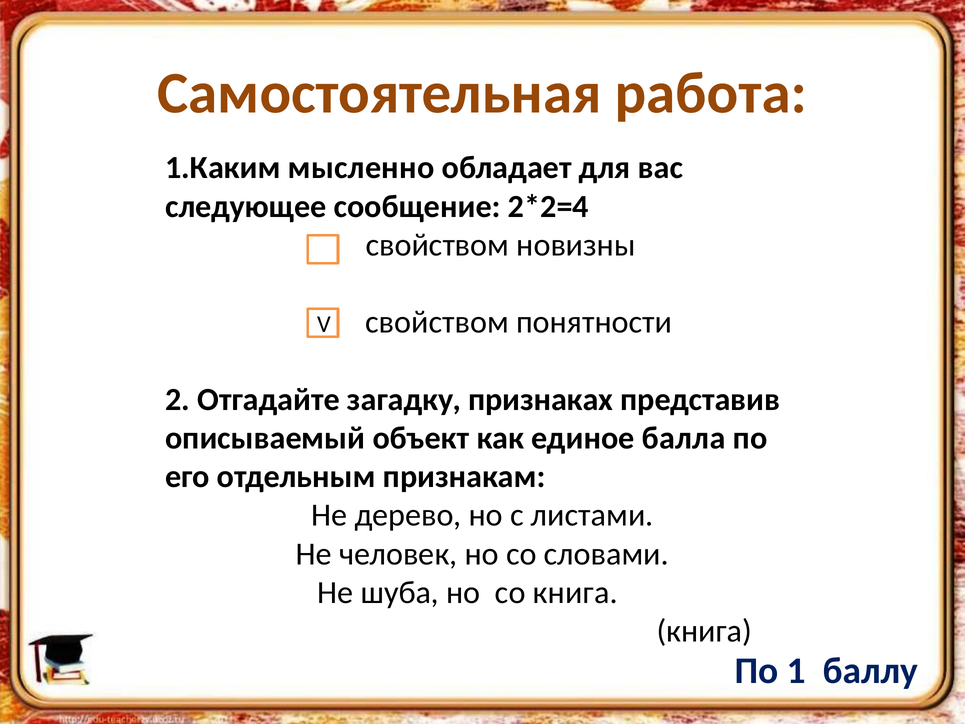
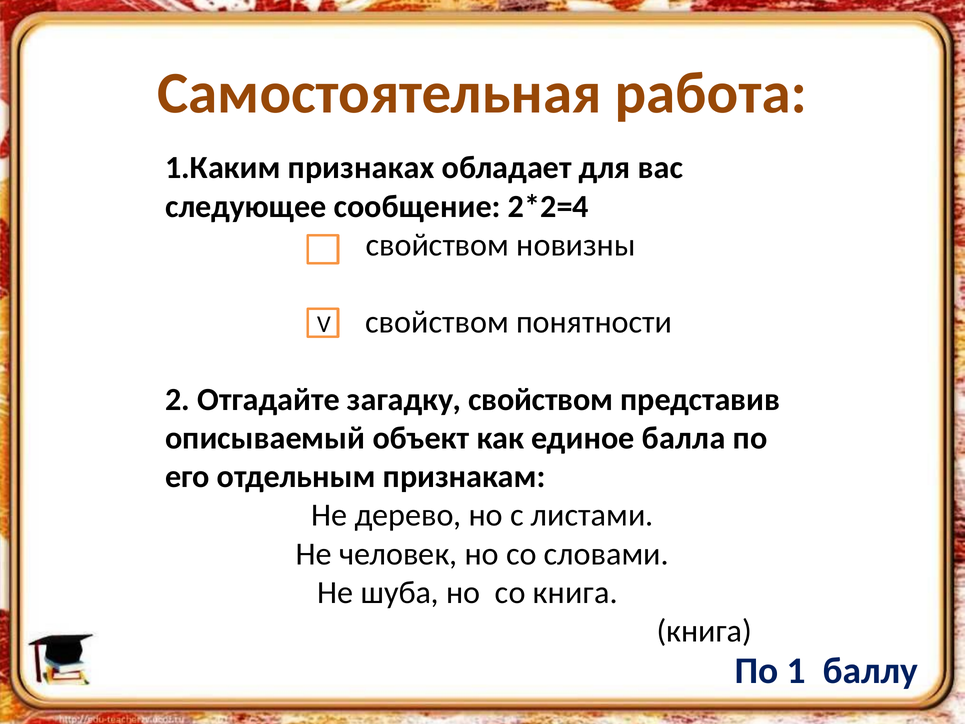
мысленно: мысленно -> признаках (361, 168)
загадку признаках: признаках -> свойством (541, 399)
